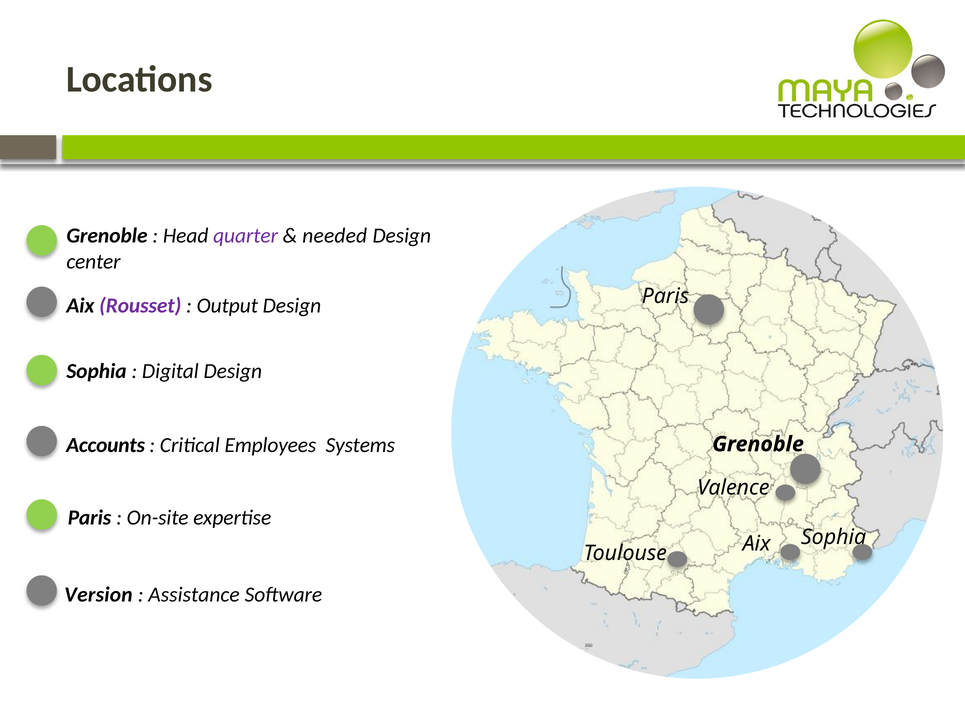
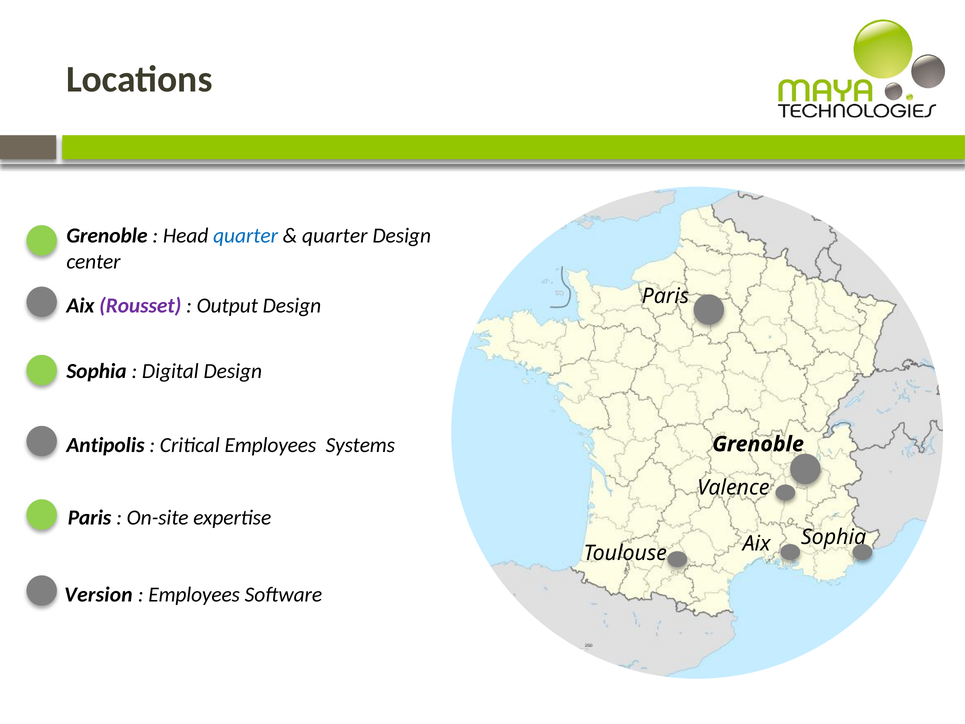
quarter colour: purple -> blue (246, 236)
needed: needed -> quarter (335, 236)
Accounts: Accounts -> Antipolis (106, 445)
Assistance: Assistance -> Employees (194, 594)
